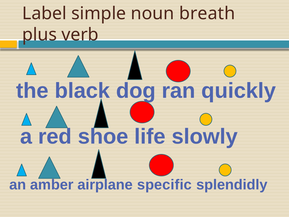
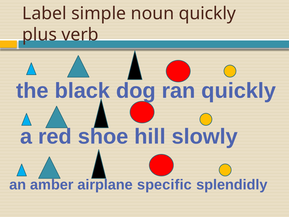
noun breath: breath -> quickly (207, 14)
life: life -> hill (150, 136)
